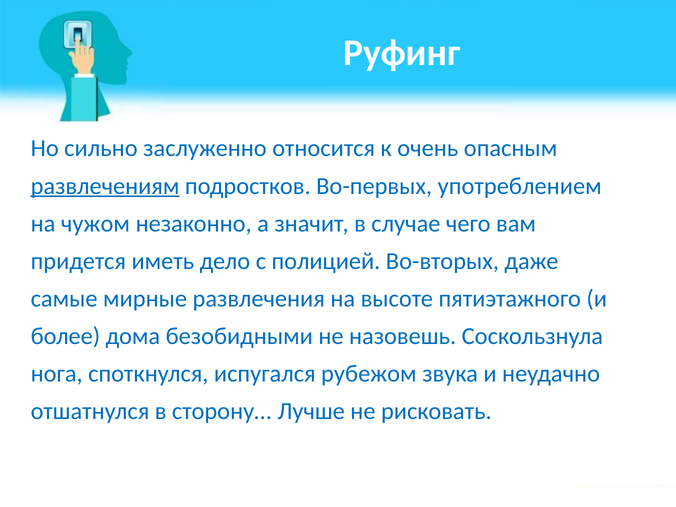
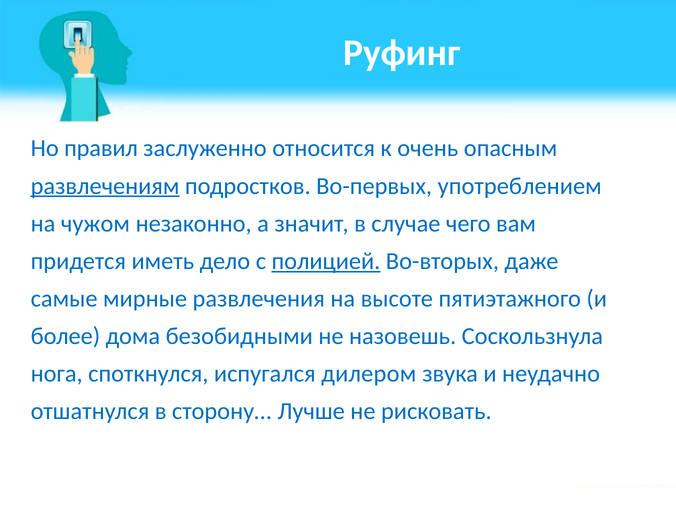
сильно: сильно -> правил (101, 148)
полицией underline: none -> present (326, 261)
рубежом: рубежом -> дилером (369, 374)
